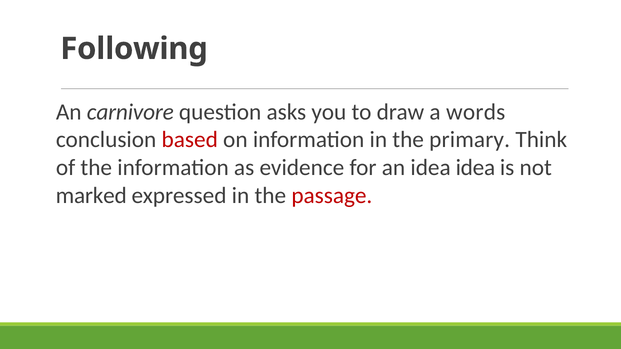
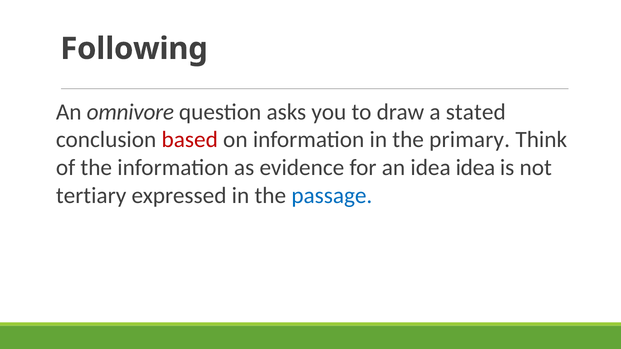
carnivore: carnivore -> omnivore (130, 112)
words: words -> stated (476, 112)
marked: marked -> tertiary (91, 196)
passage colour: red -> blue (332, 196)
